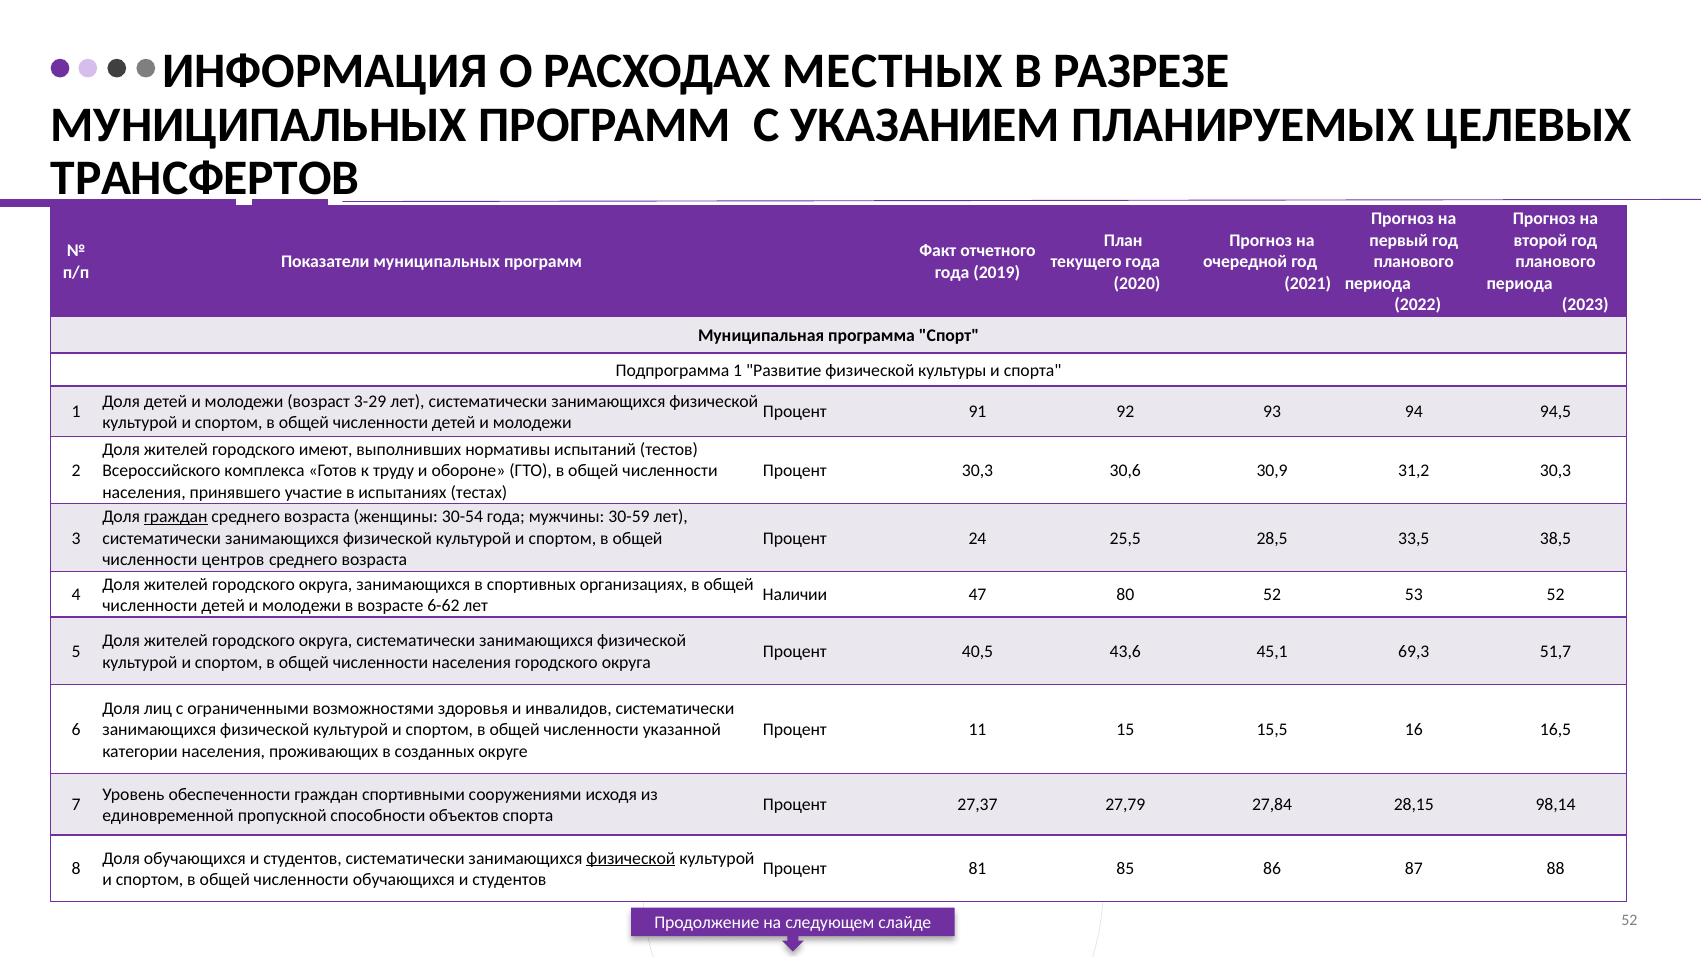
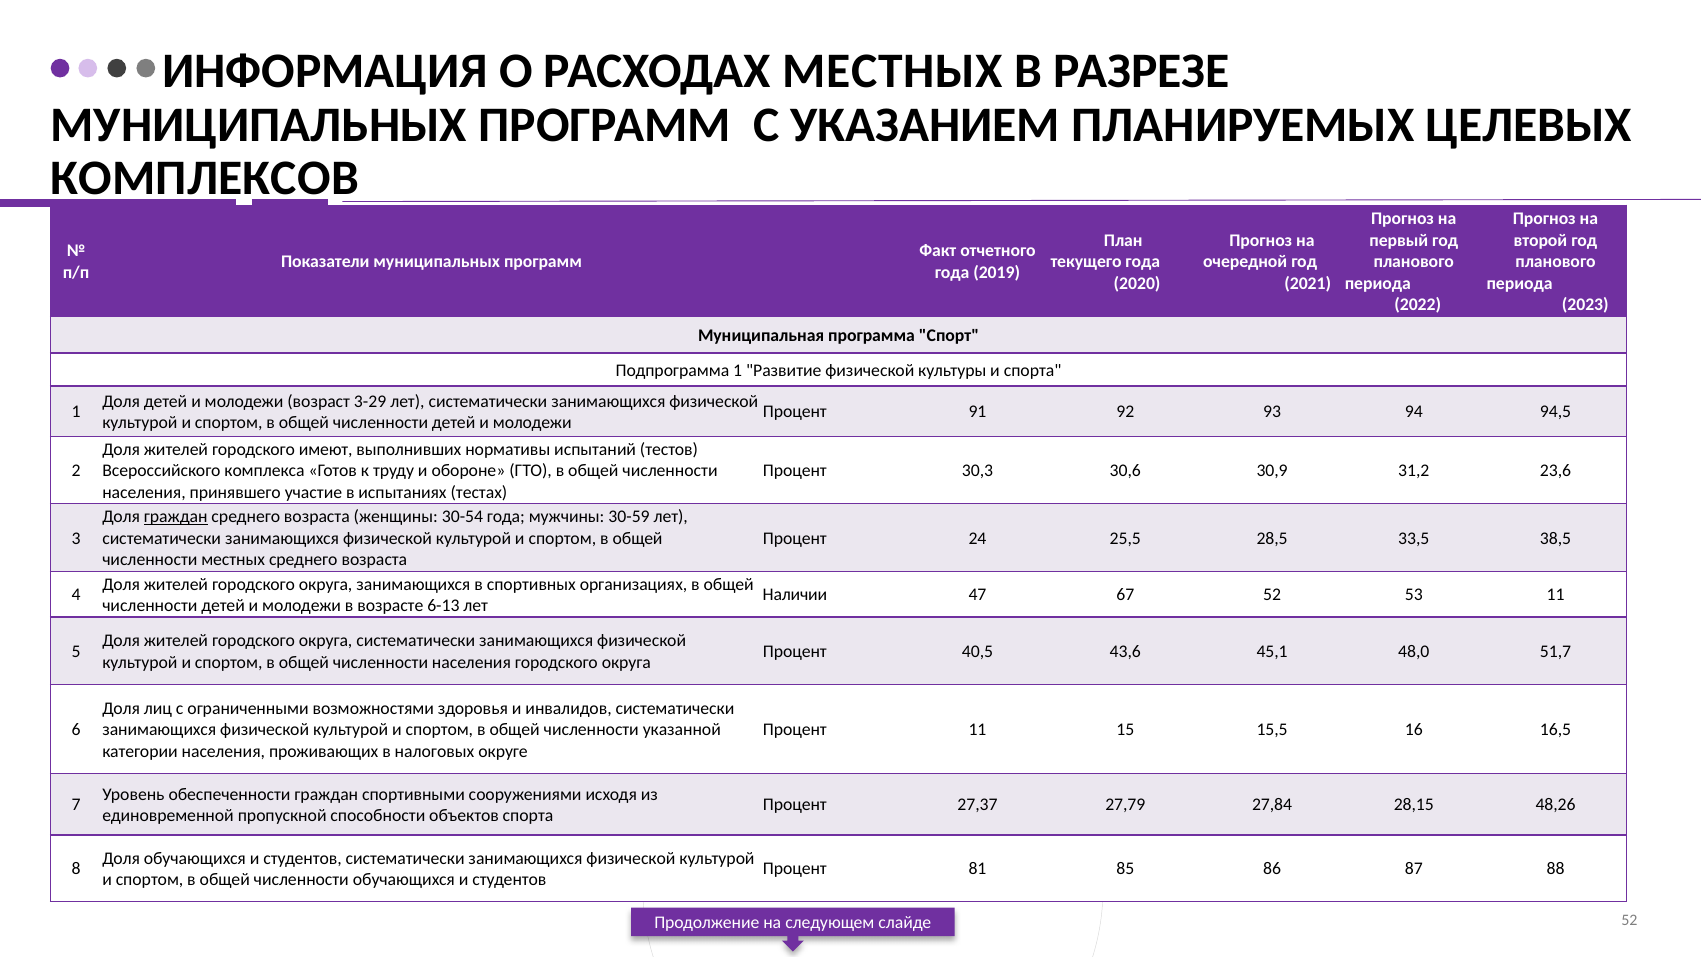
ТРАНСФЕРТОВ: ТРАНСФЕРТОВ -> КОМПЛЕКСОВ (205, 178)
31,2 30,3: 30,3 -> 23,6 (1556, 471)
численности центров: центров -> местных (233, 560)
80: 80 -> 67 (1125, 595)
53 52: 52 -> 11 (1556, 595)
6-62: 6-62 -> 6-13 (443, 606)
69,3: 69,3 -> 48,0 (1414, 651)
созданных: созданных -> налоговых (435, 751)
98,14: 98,14 -> 48,26 (1556, 805)
физической underline: present -> none (631, 858)
